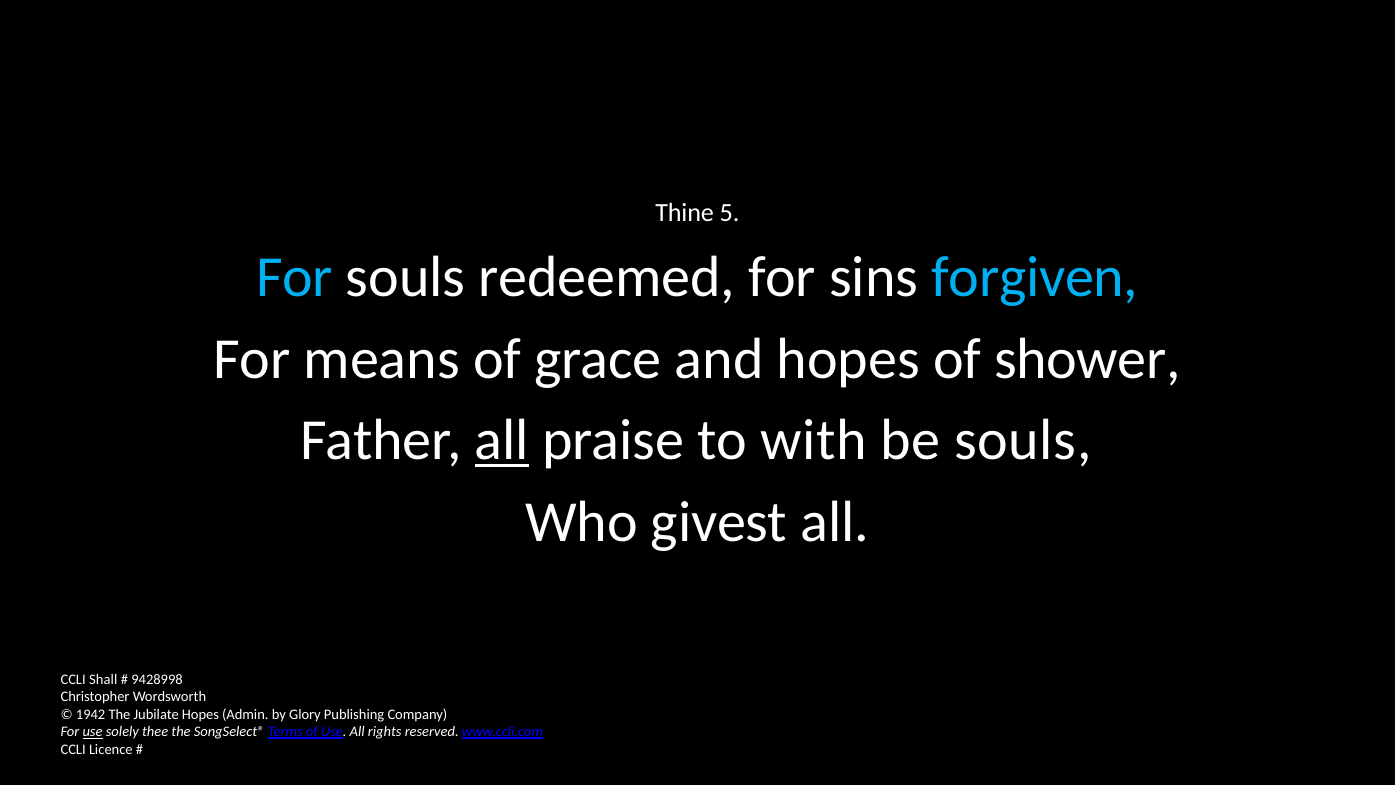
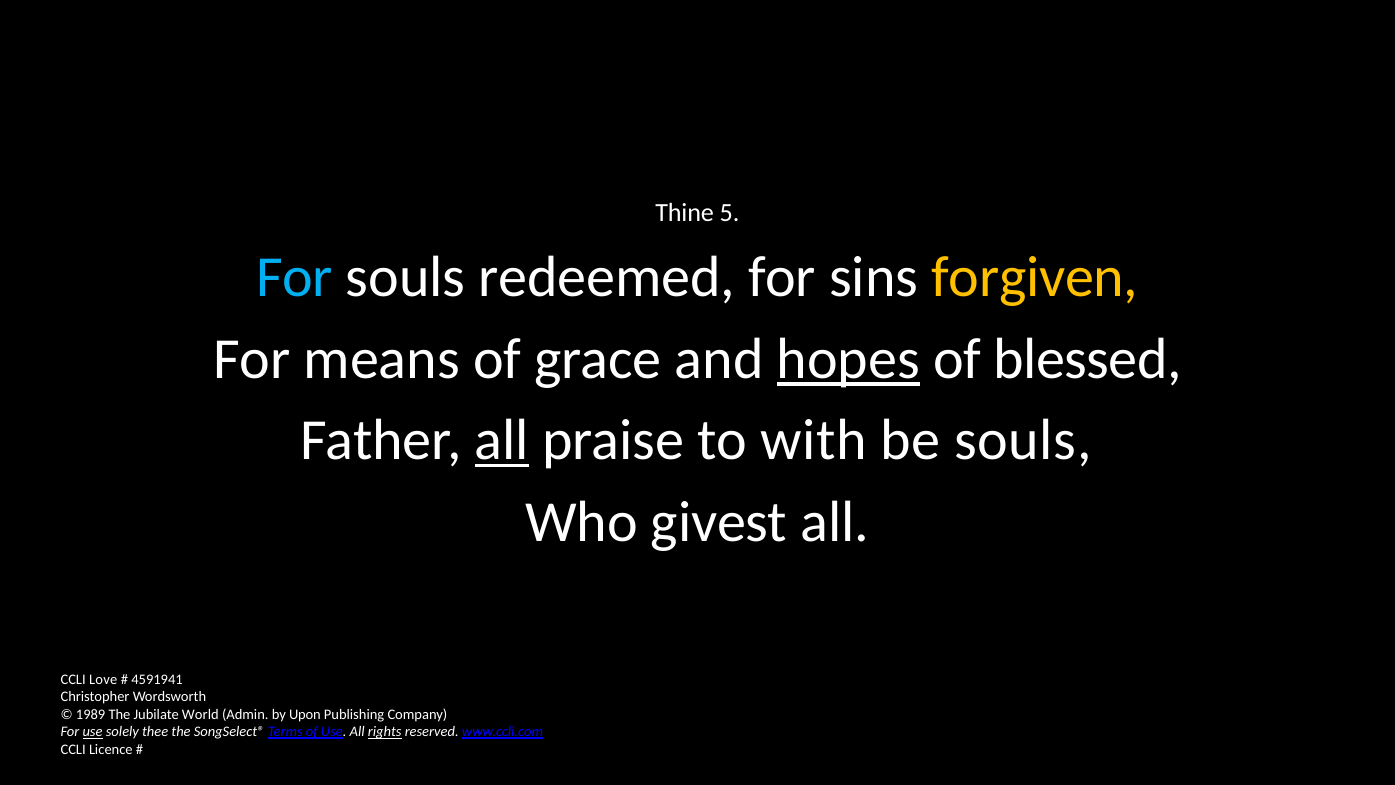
forgiven colour: light blue -> yellow (1035, 278)
hopes underline: none -> present (848, 359)
shower: shower -> blessed (1088, 359)
Shall: Shall -> Love (103, 679)
9428998: 9428998 -> 4591941 (157, 679)
1942: 1942 -> 1989 (91, 714)
Jubilate Hopes: Hopes -> World (200, 714)
Glory: Glory -> Upon (305, 714)
rights underline: none -> present (385, 731)
